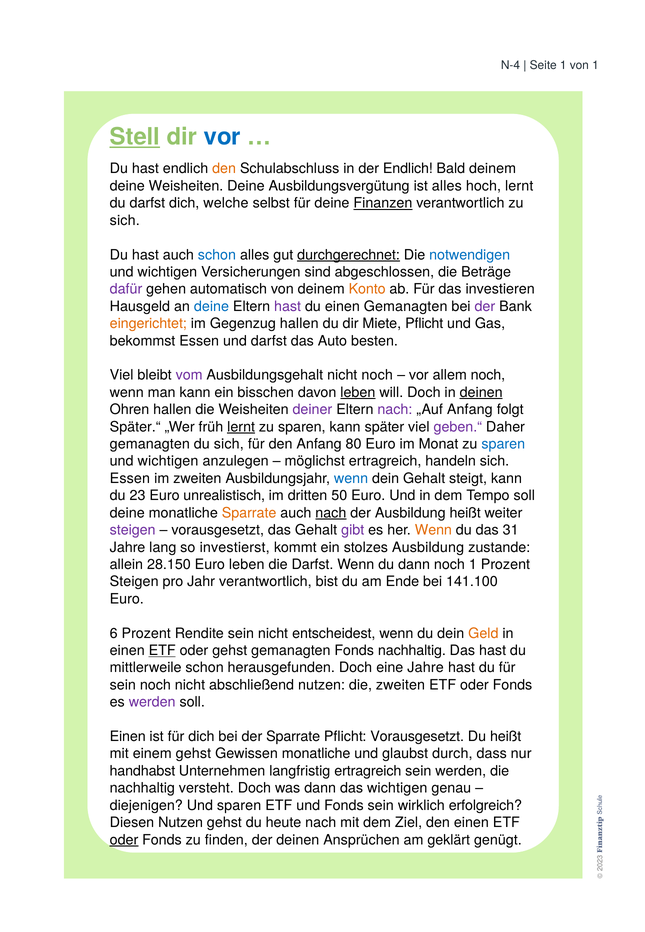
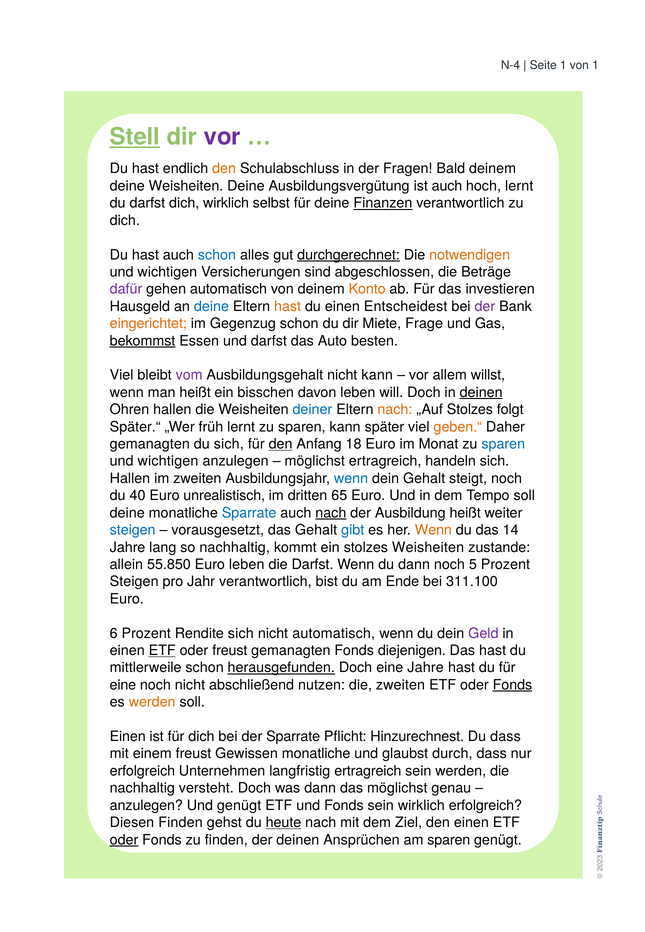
vor colour: blue -> purple (222, 137)
der Endlich: Endlich -> Fragen (408, 169)
ist alles: alles -> auch (447, 186)
dich welche: welche -> wirklich (226, 203)
sich: sich -> dich (125, 220)
notwendigen colour: blue -> orange (470, 255)
hast colour: purple -> orange (288, 306)
einen Gemanagten: Gemanagten -> Entscheidest (406, 306)
Gegenzug hallen: hallen -> schon (299, 323)
Miete Pflicht: Pflicht -> Frage (424, 323)
bekommst underline: none -> present (143, 341)
nicht noch: noch -> kann (377, 375)
allem noch: noch -> willst (488, 375)
man kann: kann -> heißt (195, 392)
leben underline: present -> none (358, 392)
deiner colour: purple -> blue (312, 409)
nach colour: purple -> orange (395, 409)
„Auf Anfang: Anfang -> Stolzes (470, 409)
lernt underline: present -> none (241, 427)
geben.“ colour: purple -> orange (458, 427)
den underline: none -> present (281, 444)
80: 80 -> 18 (354, 444)
Essen: Essen -> Hallen (130, 478)
steigt kann: kann -> noch (506, 478)
23: 23 -> 40 (138, 495)
50: 50 -> 65 (339, 495)
Sparrate colour: orange -> blue (249, 513)
steigen colour: purple -> blue (133, 530)
gibt colour: purple -> blue (353, 530)
31: 31 -> 14 (511, 530)
so investierst: investierst -> nachhaltig (235, 547)
stolzes Ausbildung: Ausbildung -> Weisheiten (428, 547)
28.150: 28.150 -> 55.850 (169, 564)
noch 1: 1 -> 5 (473, 564)
141.100: 141.100 -> 311.100 (472, 581)
Rendite sein: sein -> sich (241, 633)
nicht entscheidest: entscheidest -> automatisch (334, 633)
Geld colour: orange -> purple (483, 633)
oder gehst: gehst -> freust (230, 650)
Fonds nachhaltig: nachhaltig -> diejenigen (412, 650)
herausgefunden underline: none -> present (281, 667)
sein: sein -> eine (123, 685)
Fonds underline: none -> present (512, 685)
werden colour: purple -> orange (152, 702)
Pflicht Vorausgesetzt: Vorausgesetzt -> Hinzurechnest (417, 736)
Du heißt: heißt -> dass (505, 736)
einem gehst: gehst -> freust (194, 753)
handhabst: handhabst -> erfolgreich (142, 771)
das wichtigen: wichtigen -> möglichst (397, 788)
diejenigen: diejenigen -> anzulegen (146, 805)
Und sparen: sparen -> genügt (239, 805)
Diesen Nutzen: Nutzen -> Finden (181, 822)
heute underline: none -> present (283, 822)
am geklärt: geklärt -> sparen (449, 839)
